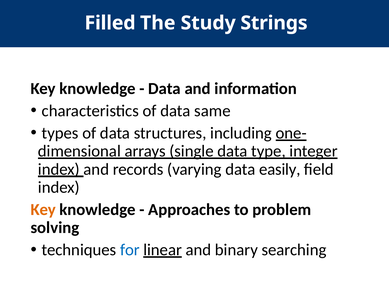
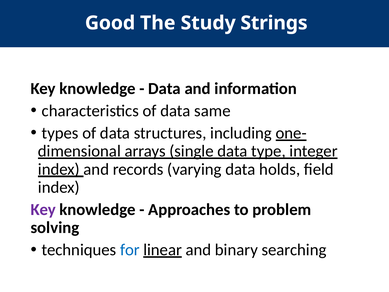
Filled: Filled -> Good (110, 23)
easily: easily -> holds (280, 169)
Key colour: orange -> purple (43, 209)
